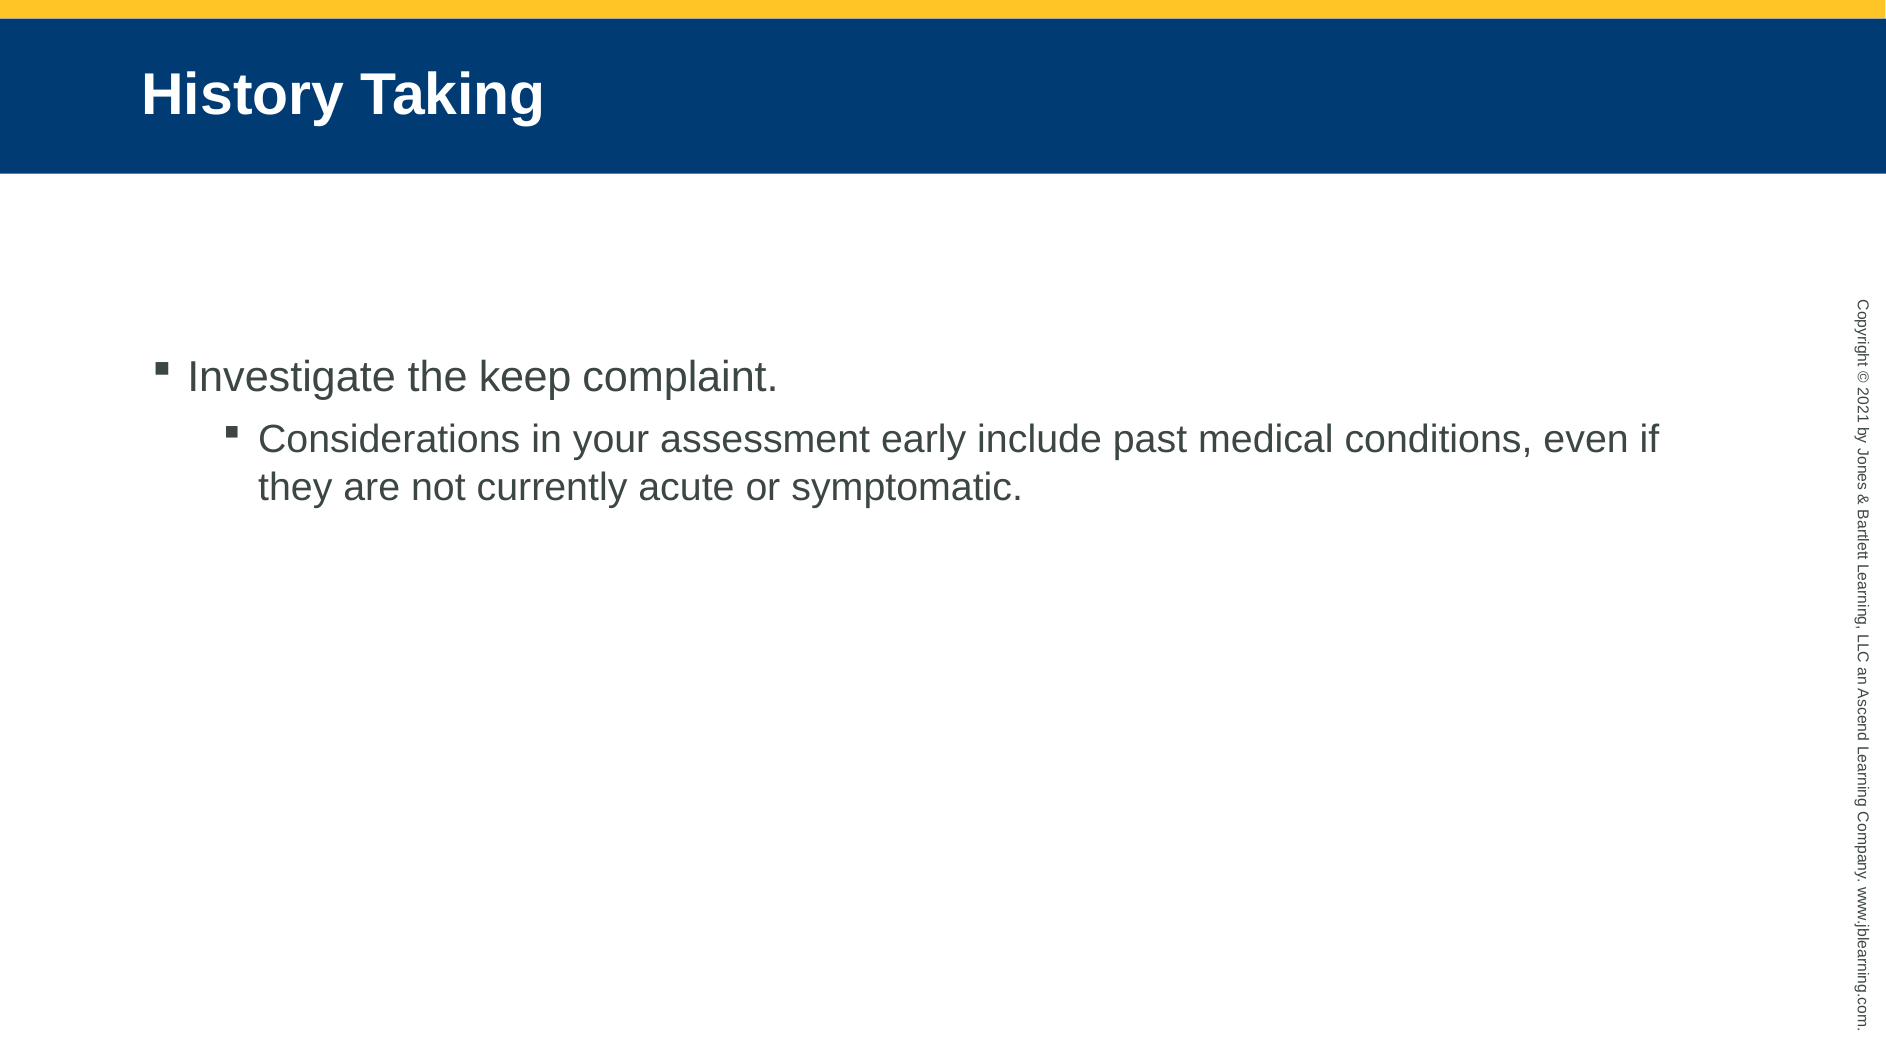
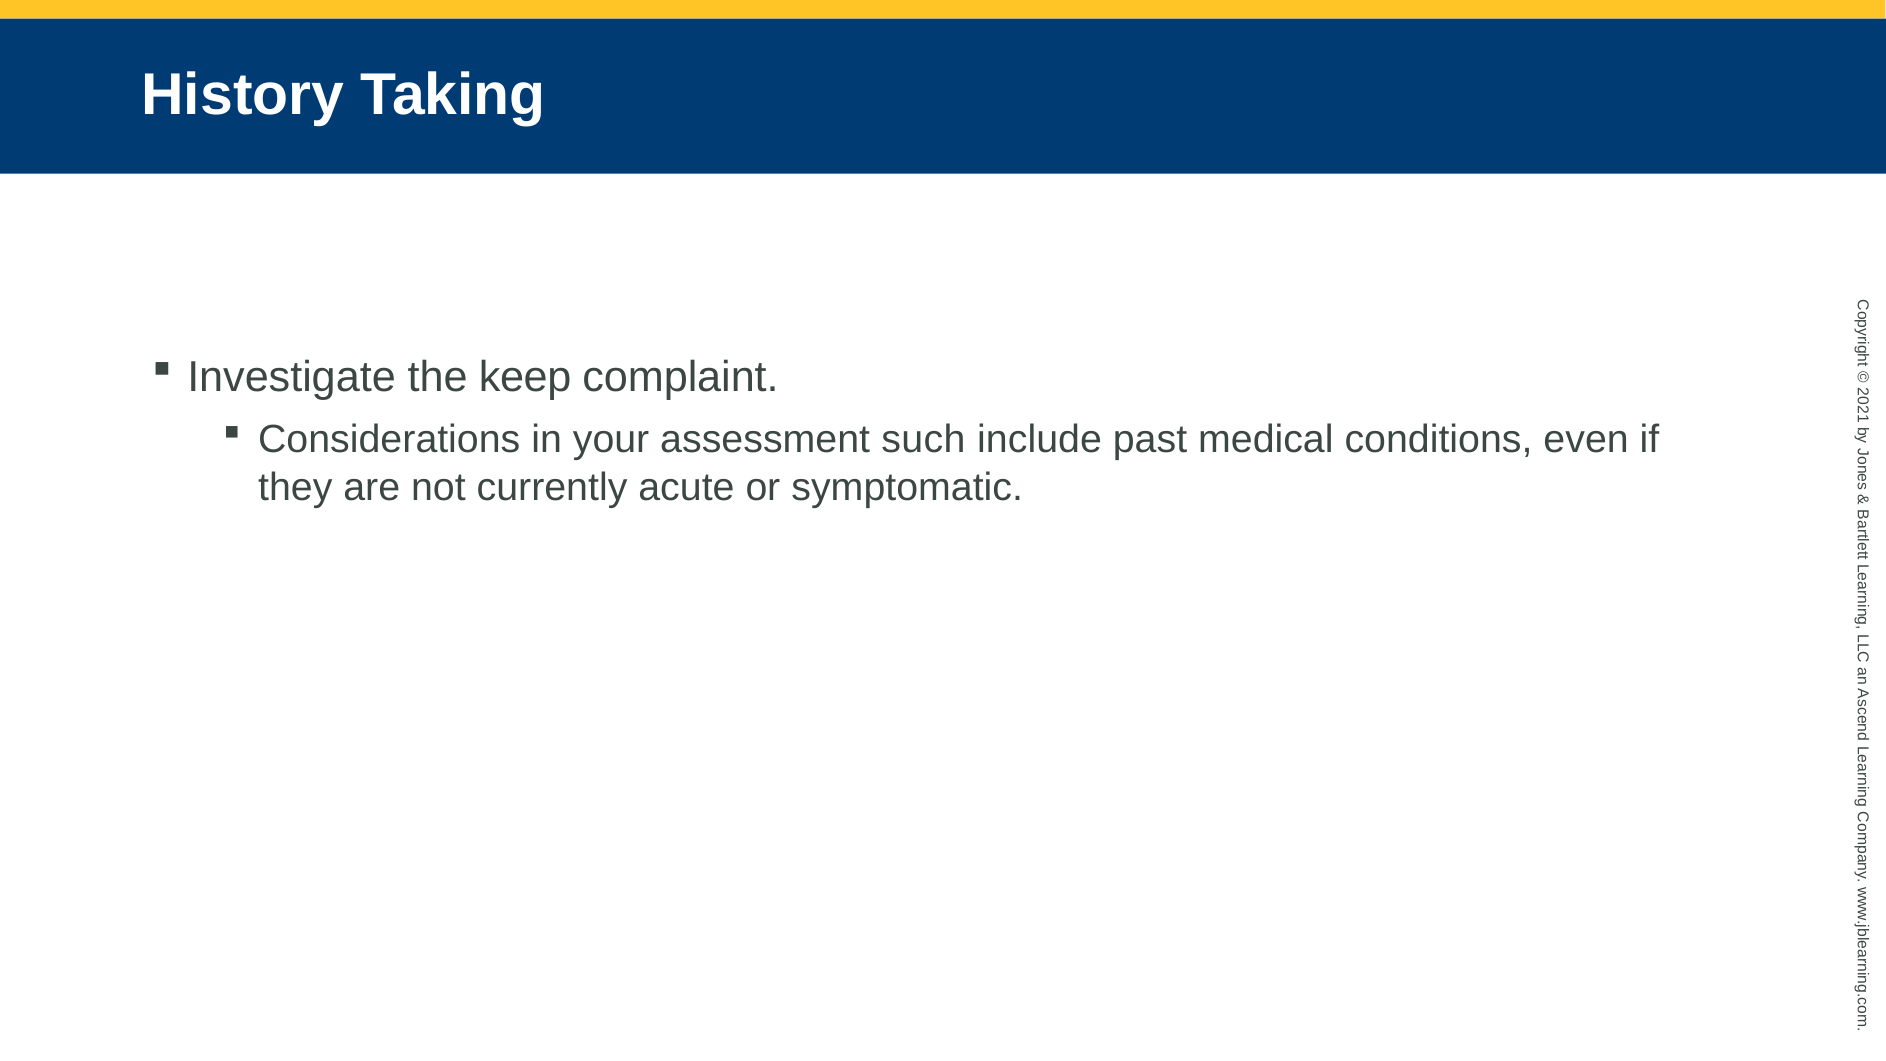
early: early -> such (923, 440)
